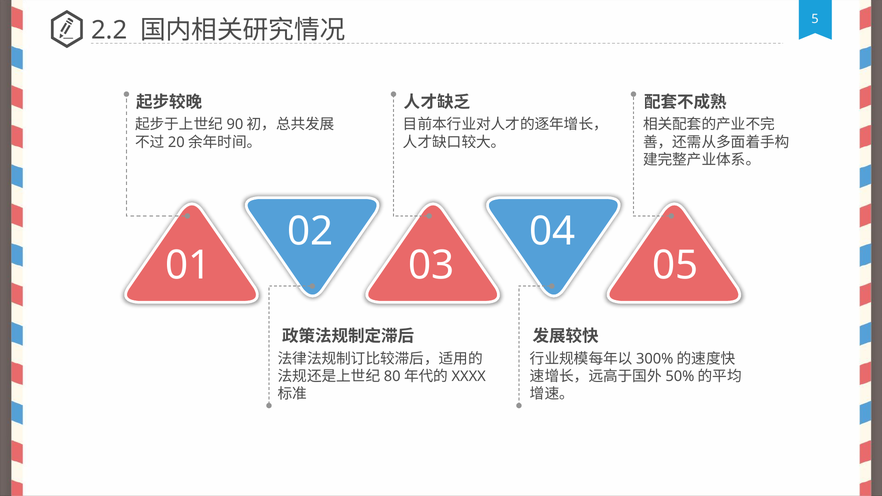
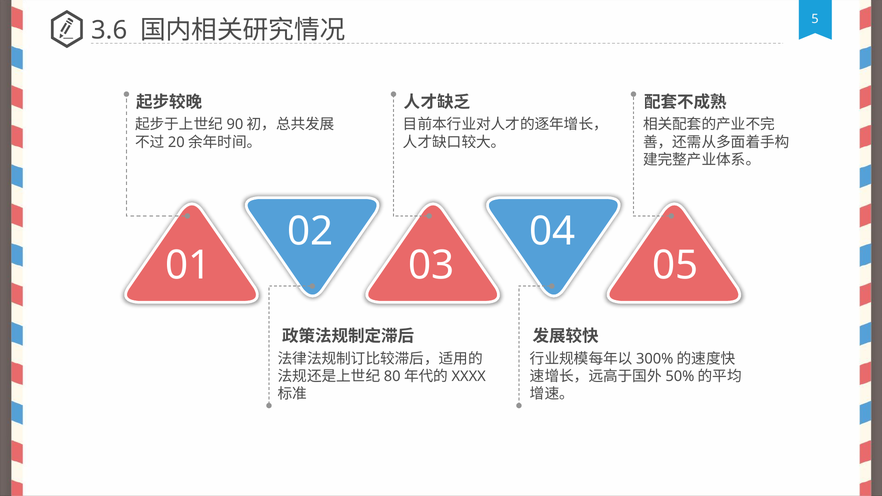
2.2: 2.2 -> 3.6 (109, 30)
